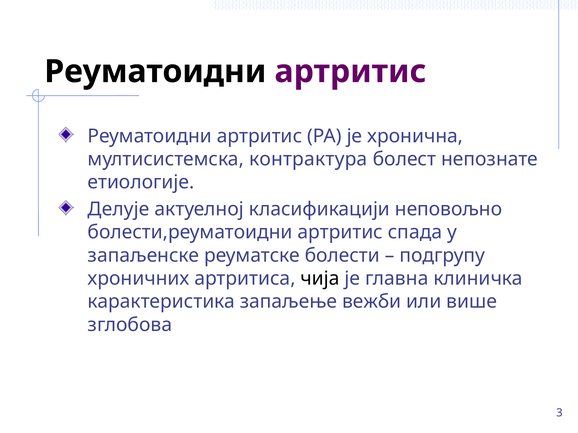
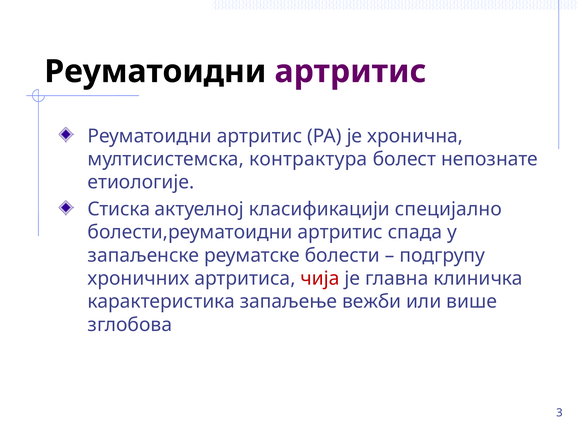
Делује: Делује -> Стиска (119, 209)
неповољно: неповољно -> специјално (448, 209)
чија colour: black -> red (320, 279)
